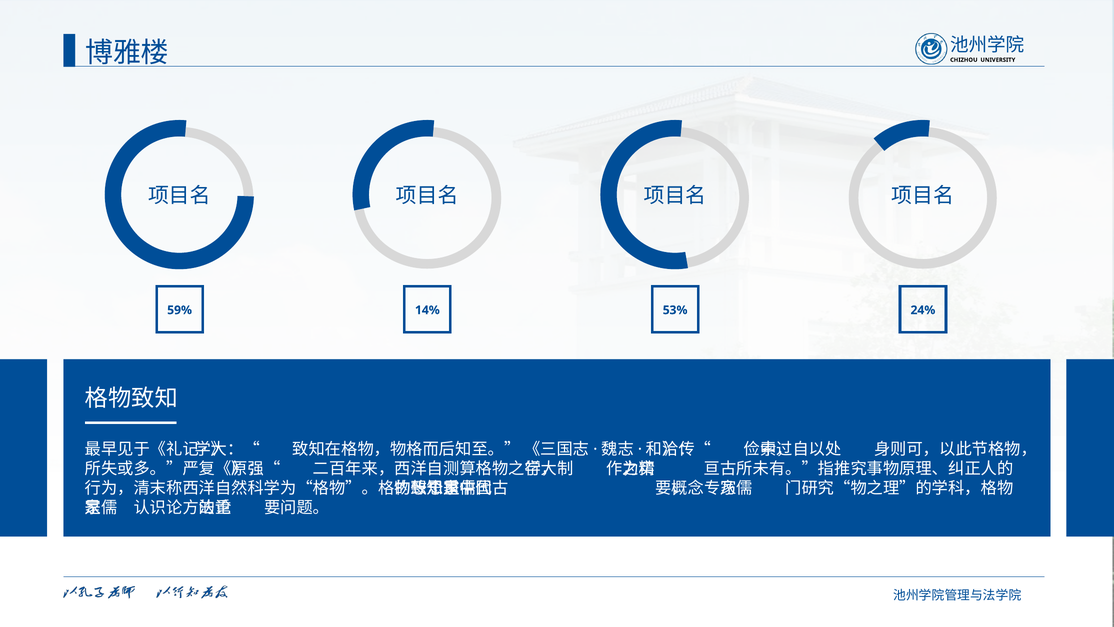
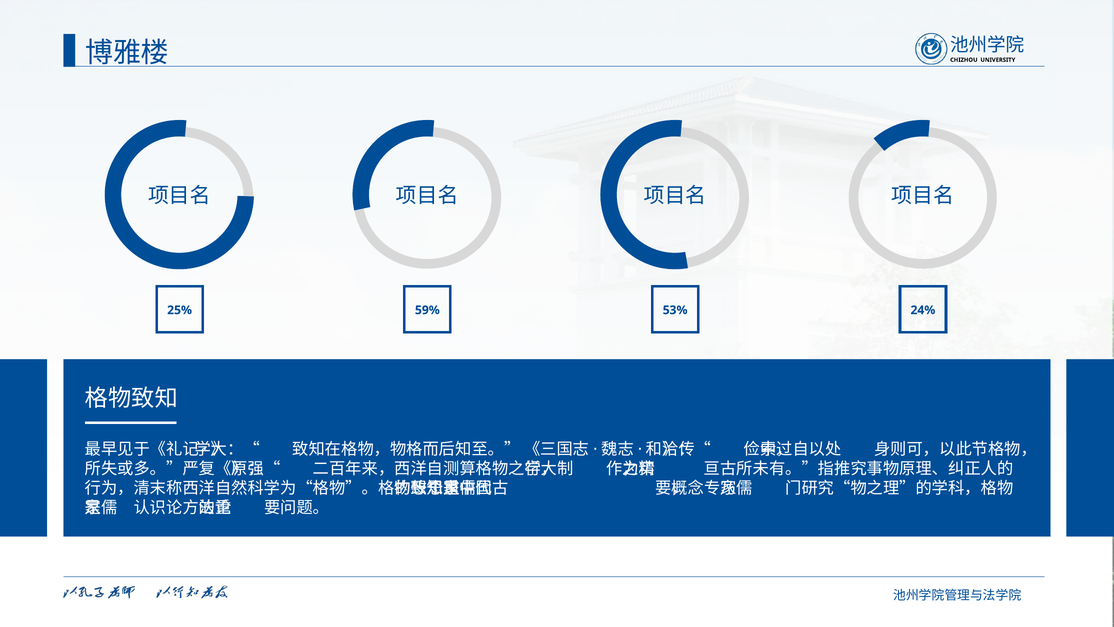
59%: 59% -> 25% (180, 310)
14%: 14% -> 59% (427, 310)
